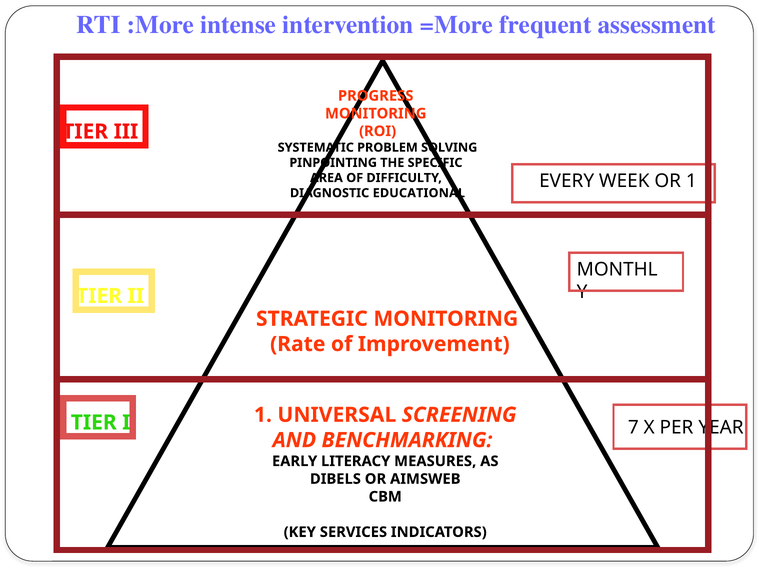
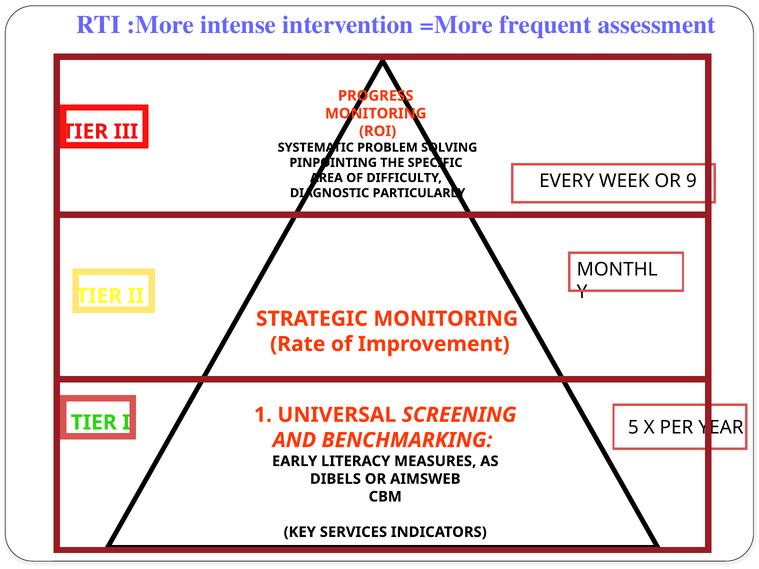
OR 1: 1 -> 9 (691, 181)
EDUCATIONAL: EDUCATIONAL -> PARTICULARLY (419, 193)
7: 7 -> 5 (633, 428)
